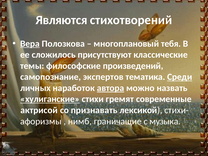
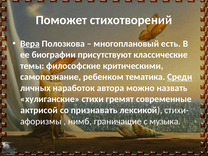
Являются: Являются -> Поможет (61, 20)
тебя: тебя -> есть (171, 44)
сложилось: сложилось -> биографии (54, 55)
произведений: произведений -> критическими (133, 66)
экспертов: экспертов -> ребенком (103, 77)
автора underline: present -> none (111, 88)
хулиганские underline: present -> none (50, 99)
